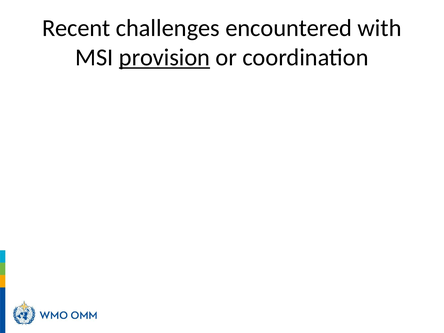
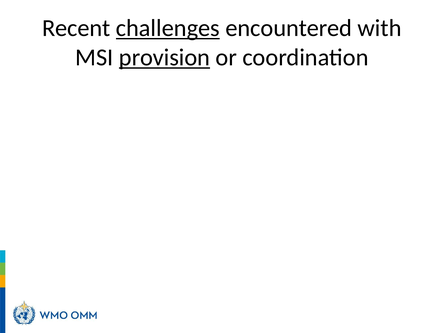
challenges underline: none -> present (168, 28)
